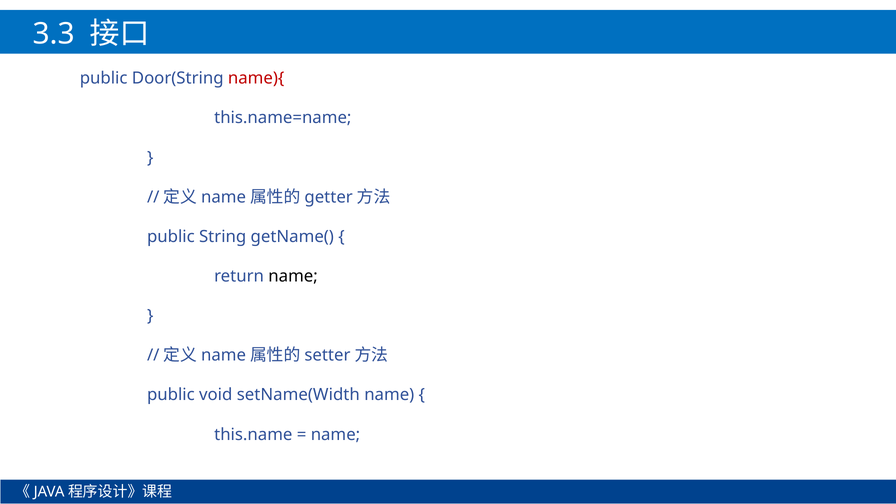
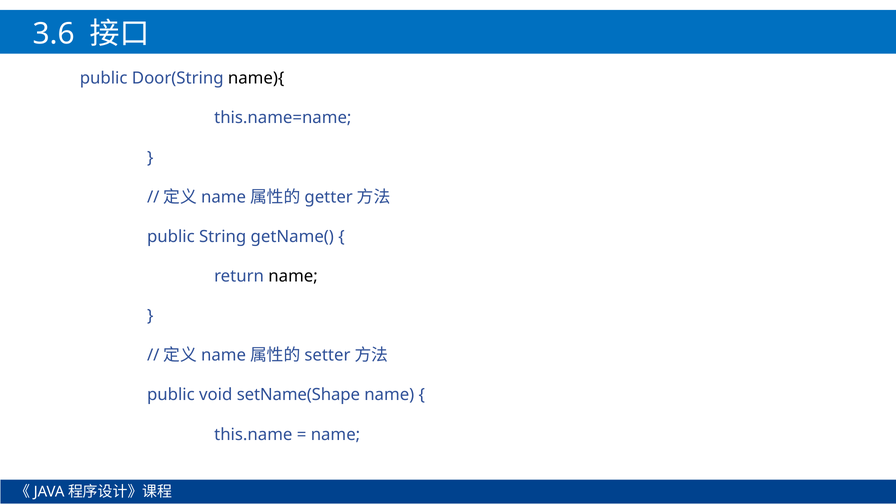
3.3: 3.3 -> 3.6 (54, 34)
name){ colour: red -> black (256, 78)
setName(Width: setName(Width -> setName(Shape (298, 395)
